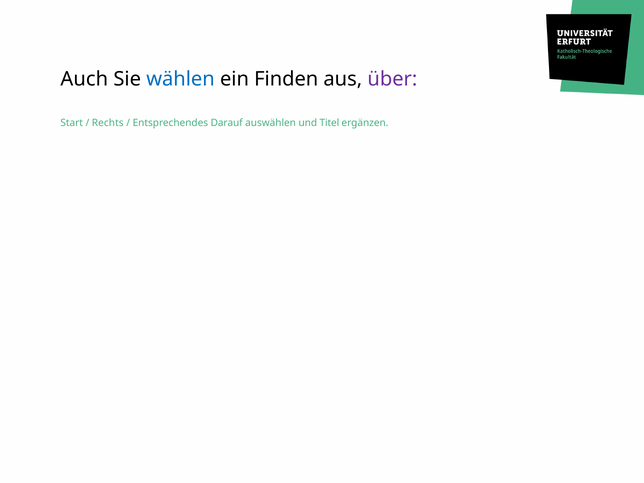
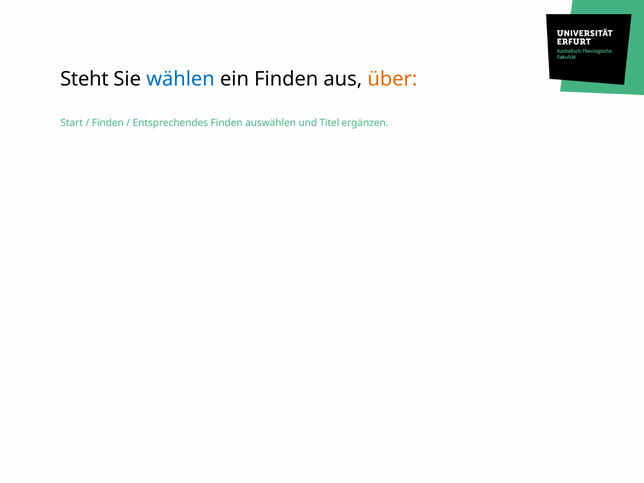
Auch: Auch -> Steht (84, 79)
über colour: purple -> orange (392, 79)
Rechts: Rechts -> Finden (108, 123)
Entsprechendes Darauf: Darauf -> Finden (227, 123)
